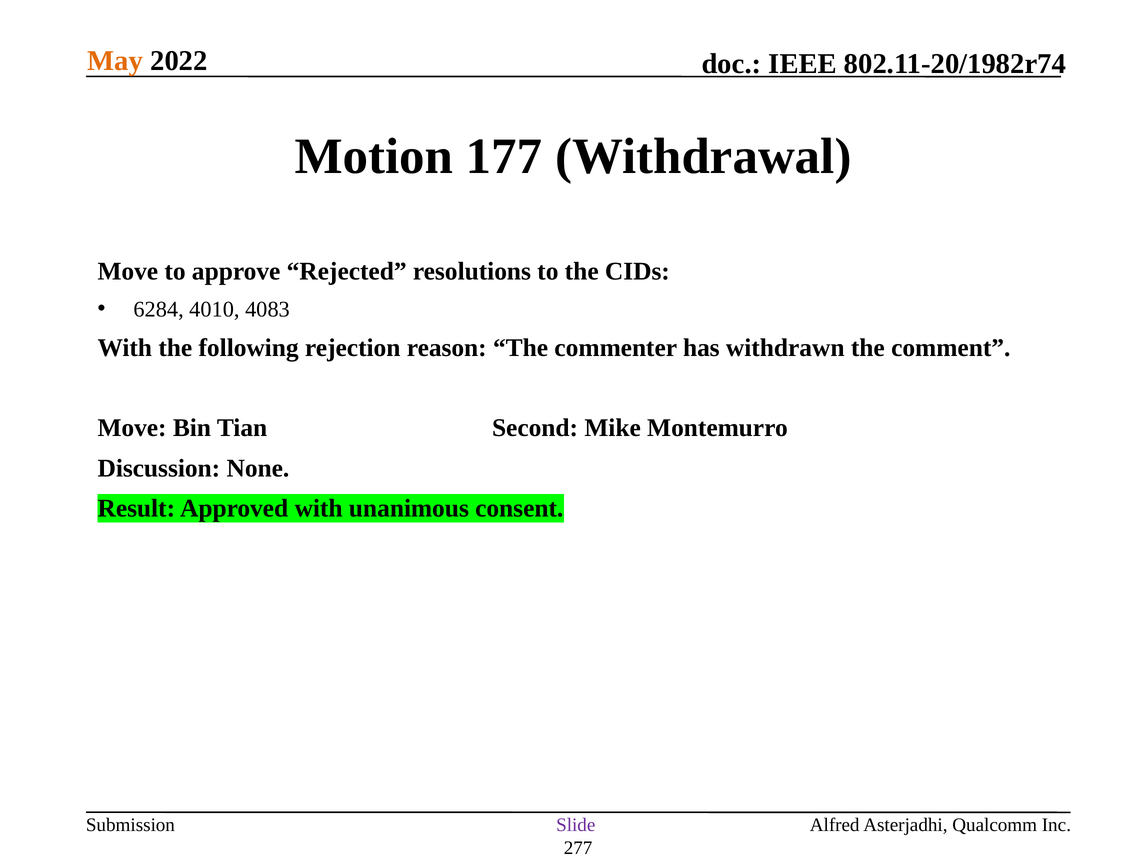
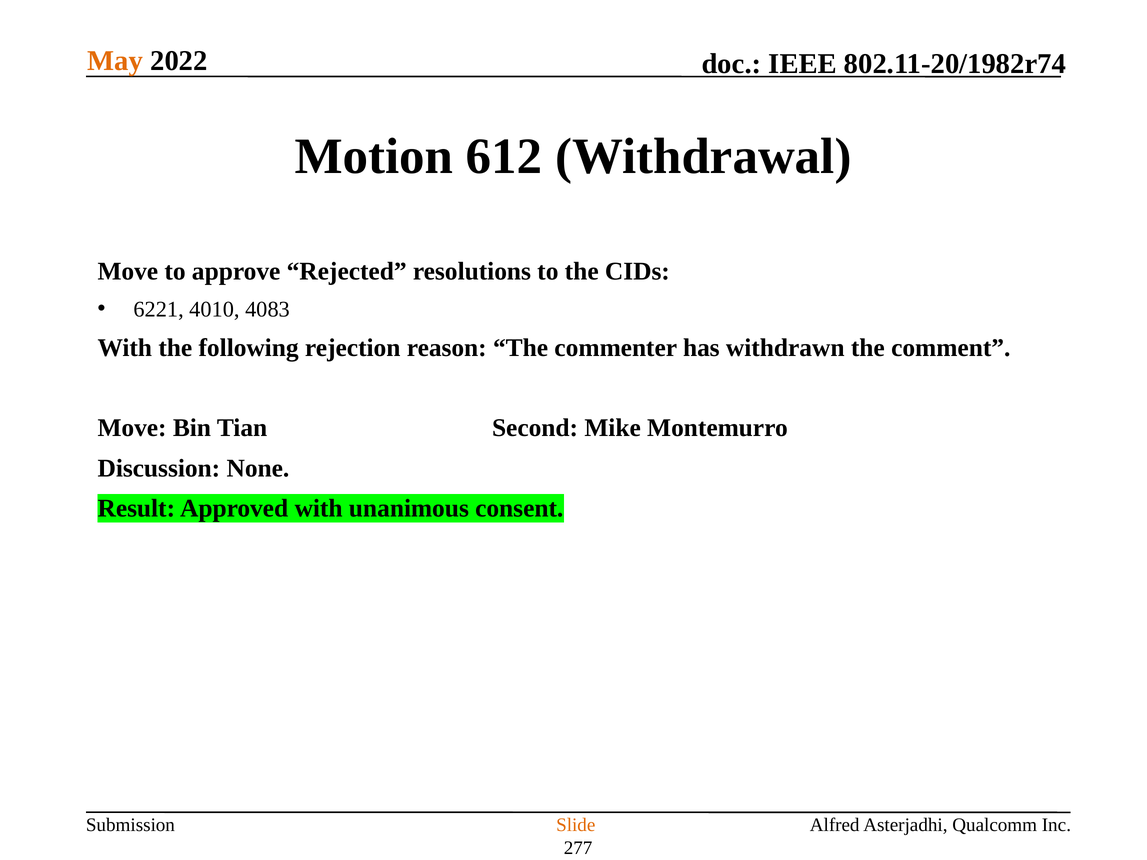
177: 177 -> 612 (504, 156)
6284: 6284 -> 6221 (159, 309)
Slide colour: purple -> orange (576, 825)
